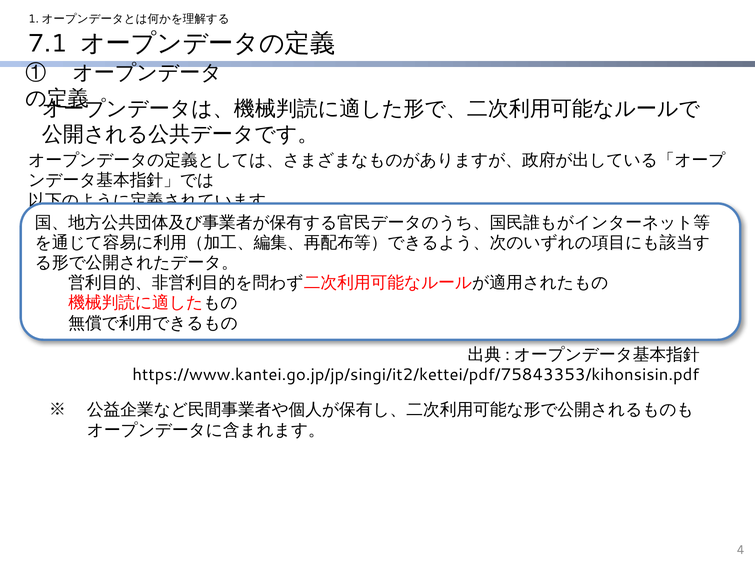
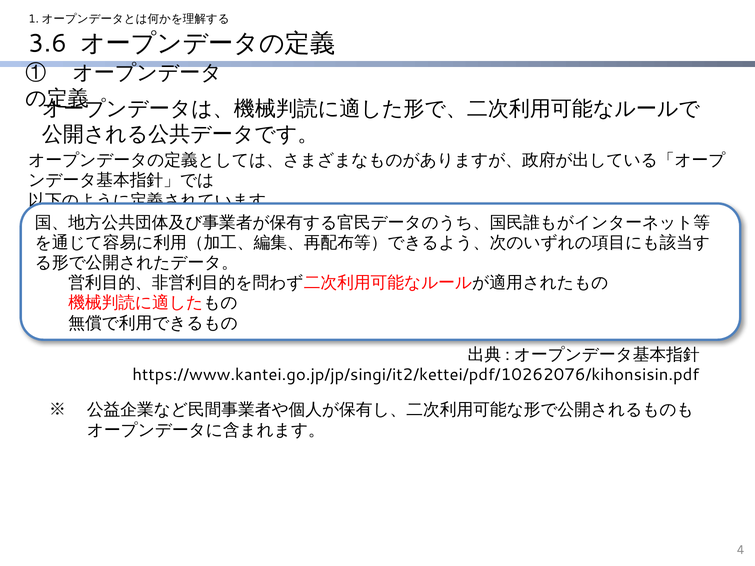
7.1: 7.1 -> 3.6 (48, 43)
https://www.kantei.go.jp/jp/singi/it2/kettei/pdf/75843353/kihonsisin.pdf: https://www.kantei.go.jp/jp/singi/it2/kettei/pdf/75843353/kihonsisin.pdf -> https://www.kantei.go.jp/jp/singi/it2/kettei/pdf/10262076/kihonsisin.pdf (416, 375)
